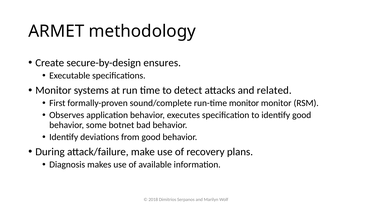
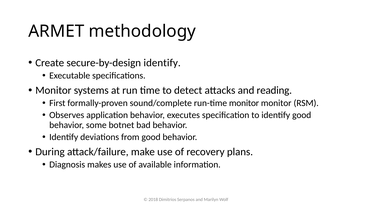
secure-by-design ensures: ensures -> identify (162, 63)
related: related -> reading (274, 90)
